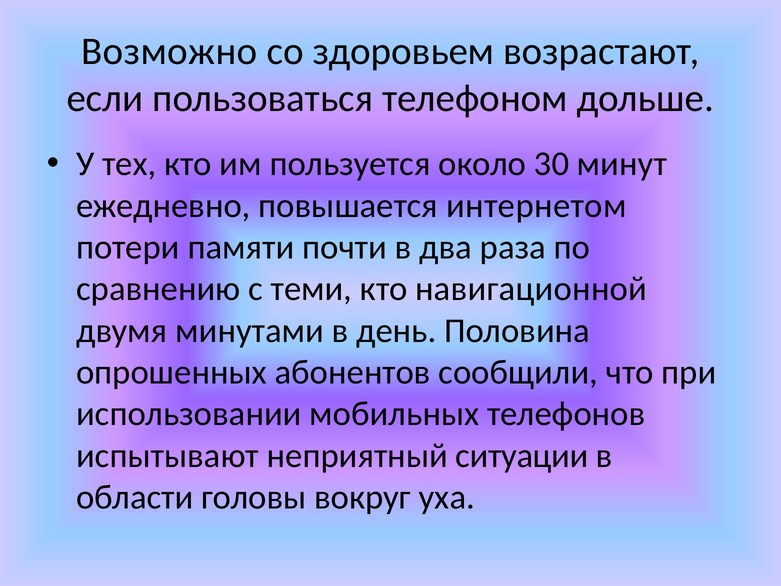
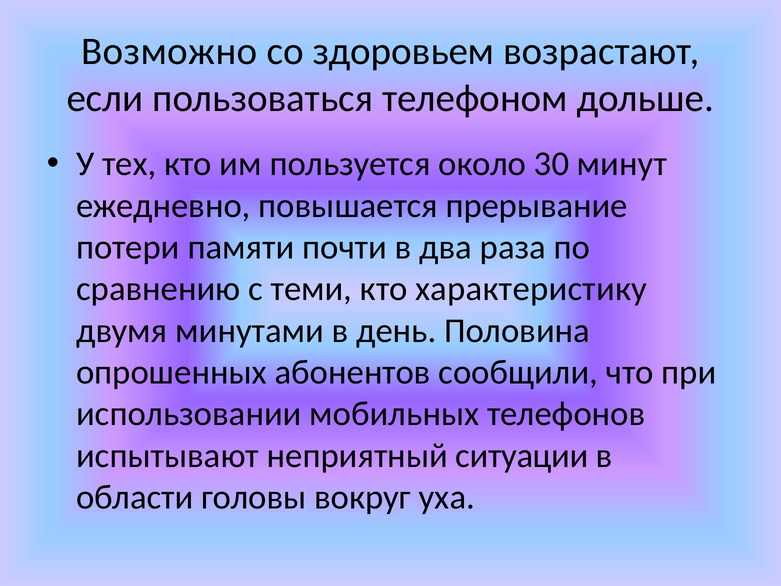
интернетом: интернетом -> прерывание (537, 206)
навигационной: навигационной -> характеристику (531, 289)
